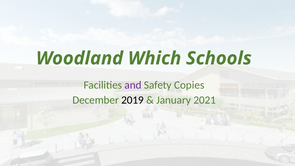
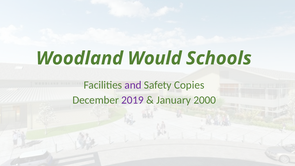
Which: Which -> Would (155, 58)
2019 colour: black -> purple (133, 100)
2021: 2021 -> 2000 (205, 100)
